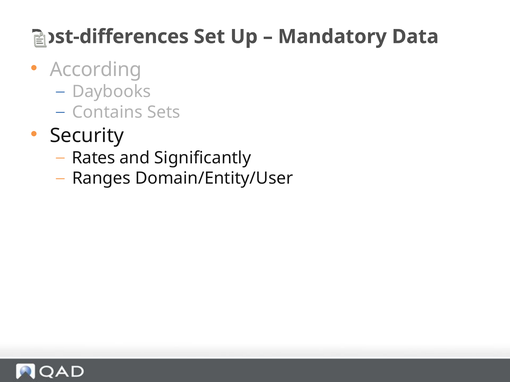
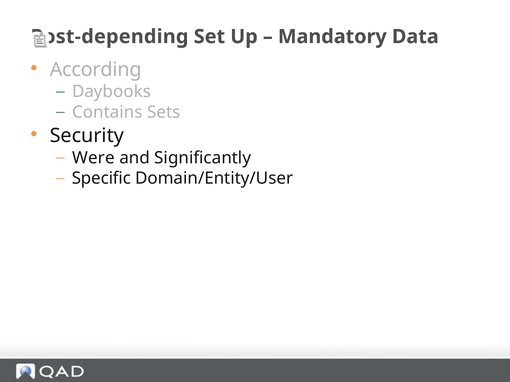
Post-differences: Post-differences -> Post-depending (110, 37)
Rates: Rates -> Were (93, 158)
Ranges: Ranges -> Specific (101, 179)
